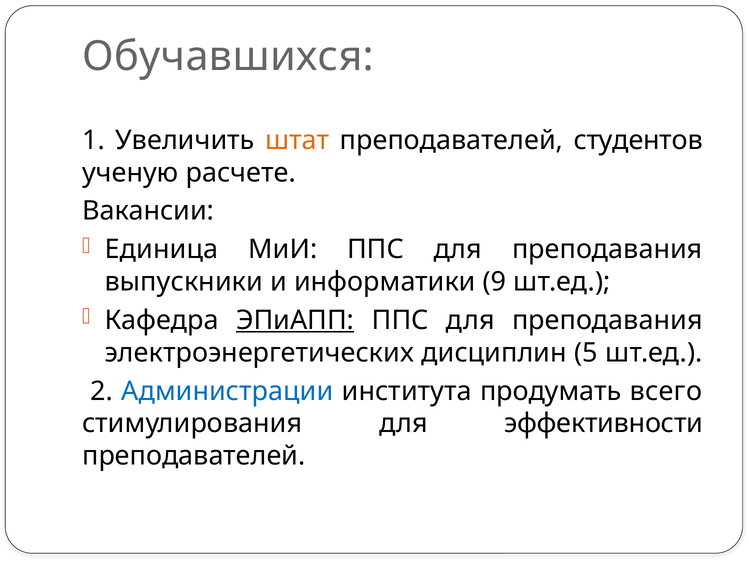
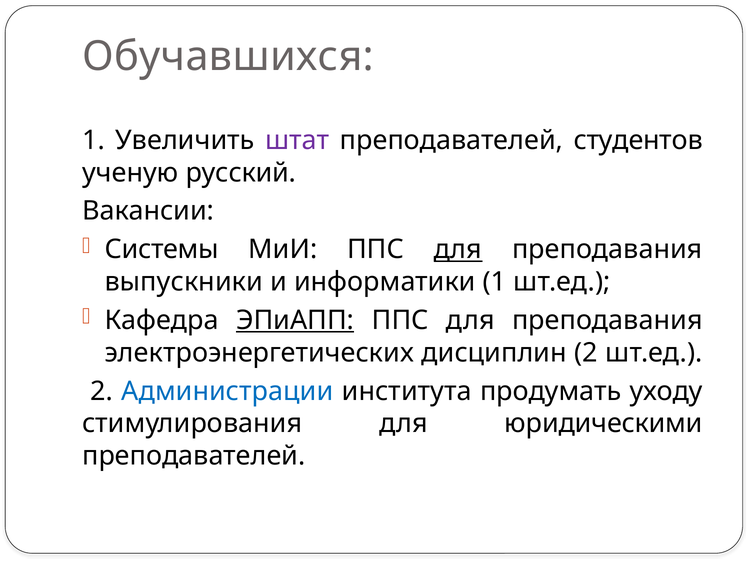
штат colour: orange -> purple (297, 140)
расчете: расчете -> русский (241, 173)
Единица: Единица -> Системы (162, 249)
для underline: none -> present (458, 249)
информатики 9: 9 -> 1 (495, 282)
дисциплин 5: 5 -> 2 (586, 353)
всего: всего -> уходу (666, 391)
эффективности: эффективности -> юридическими (604, 424)
